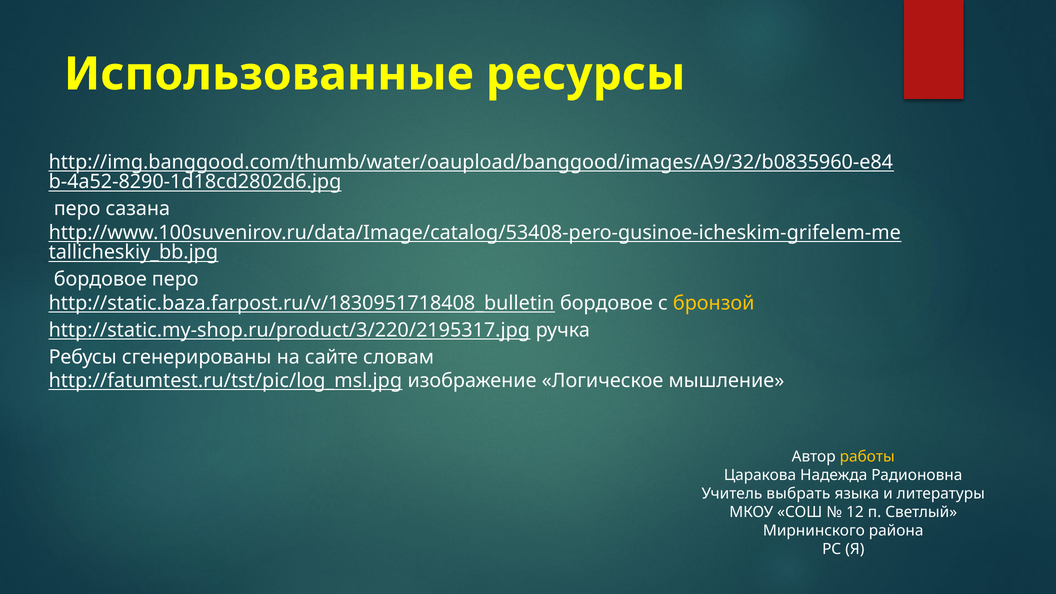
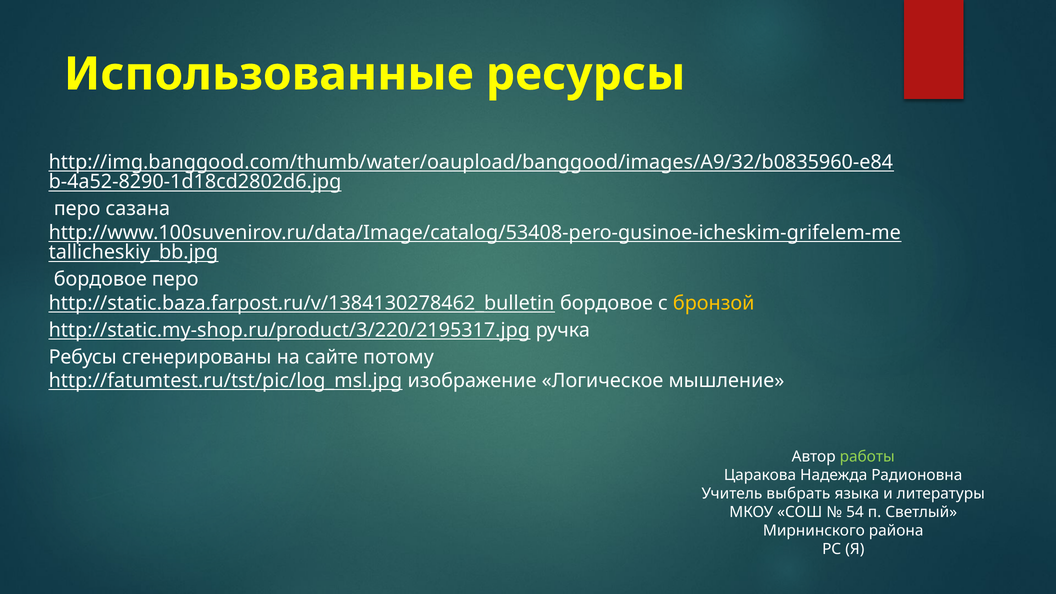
http://static.baza.farpost.ru/v/1830951718408_bulletin: http://static.baza.farpost.ru/v/1830951718408_bulletin -> http://static.baza.farpost.ru/v/1384130278462_bulletin (301, 303)
словам: словам -> потому (398, 357)
работы colour: yellow -> light green (867, 457)
12: 12 -> 54 (855, 512)
